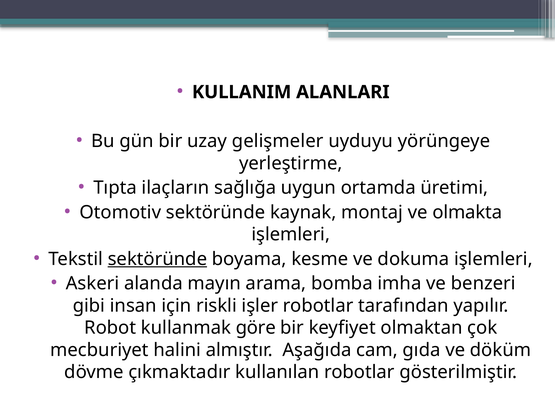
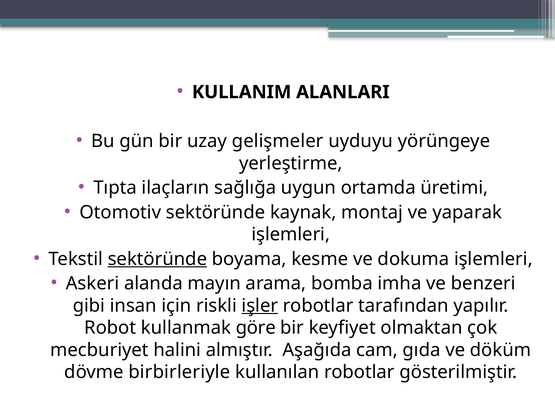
olmakta: olmakta -> yaparak (467, 212)
işler underline: none -> present (260, 306)
çıkmaktadır: çıkmaktadır -> birbirleriyle (179, 372)
